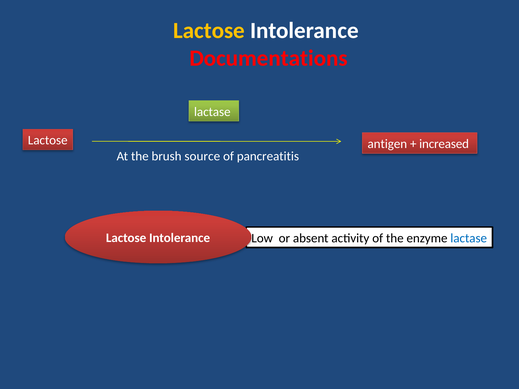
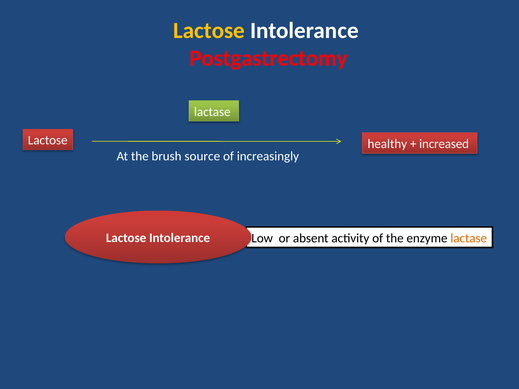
Documentations: Documentations -> Postgastrectomy (269, 58)
antigen: antigen -> healthy (387, 144)
pancreatitis: pancreatitis -> increasingly (268, 156)
lactase colour: blue -> orange (469, 238)
